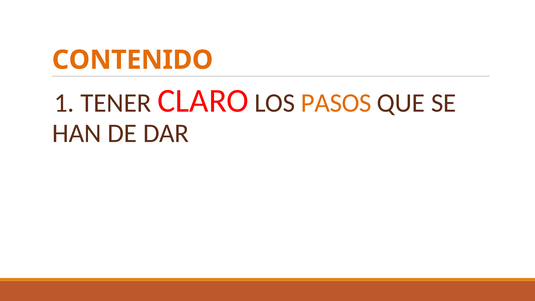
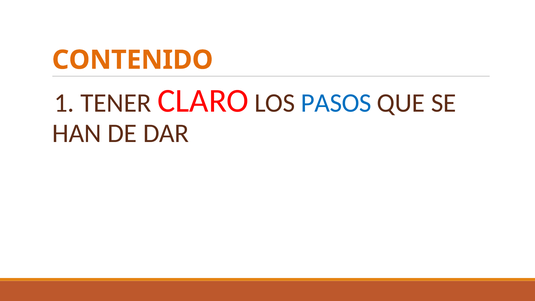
PASOS colour: orange -> blue (336, 103)
